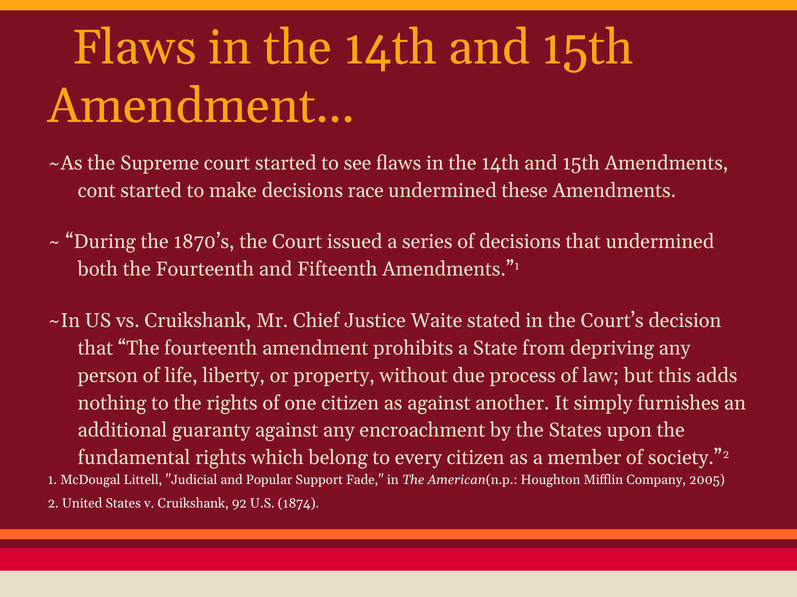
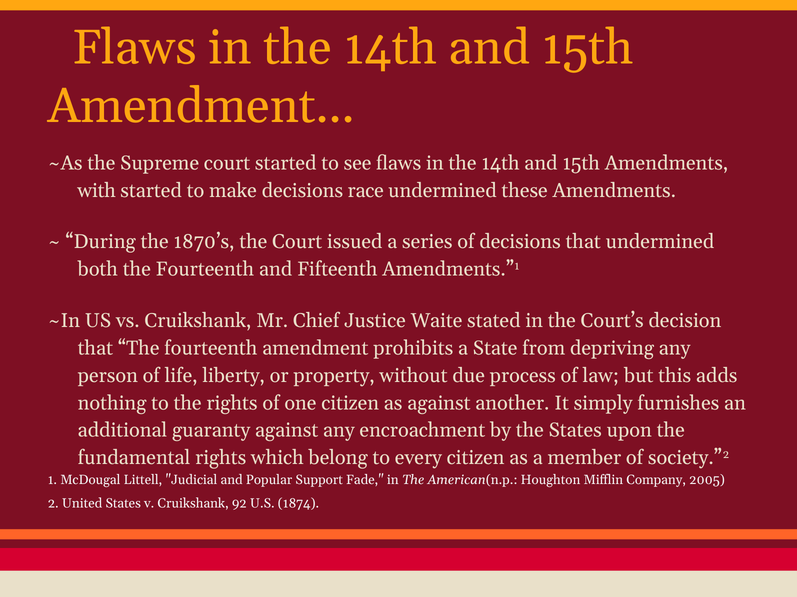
cont: cont -> with (97, 191)
